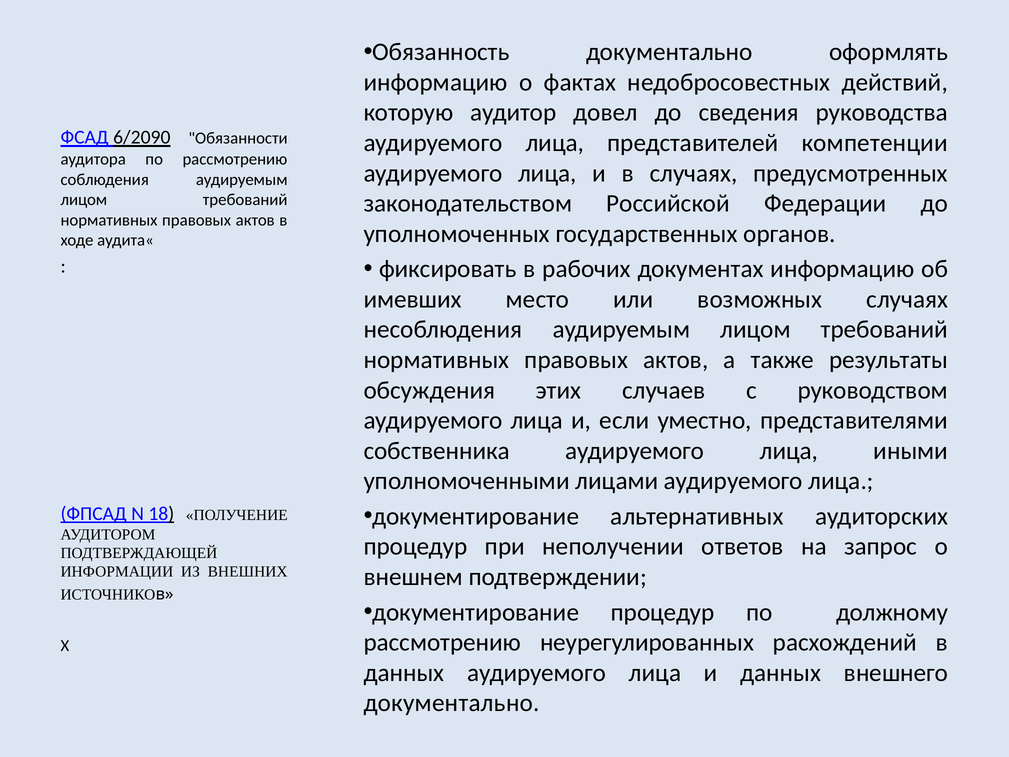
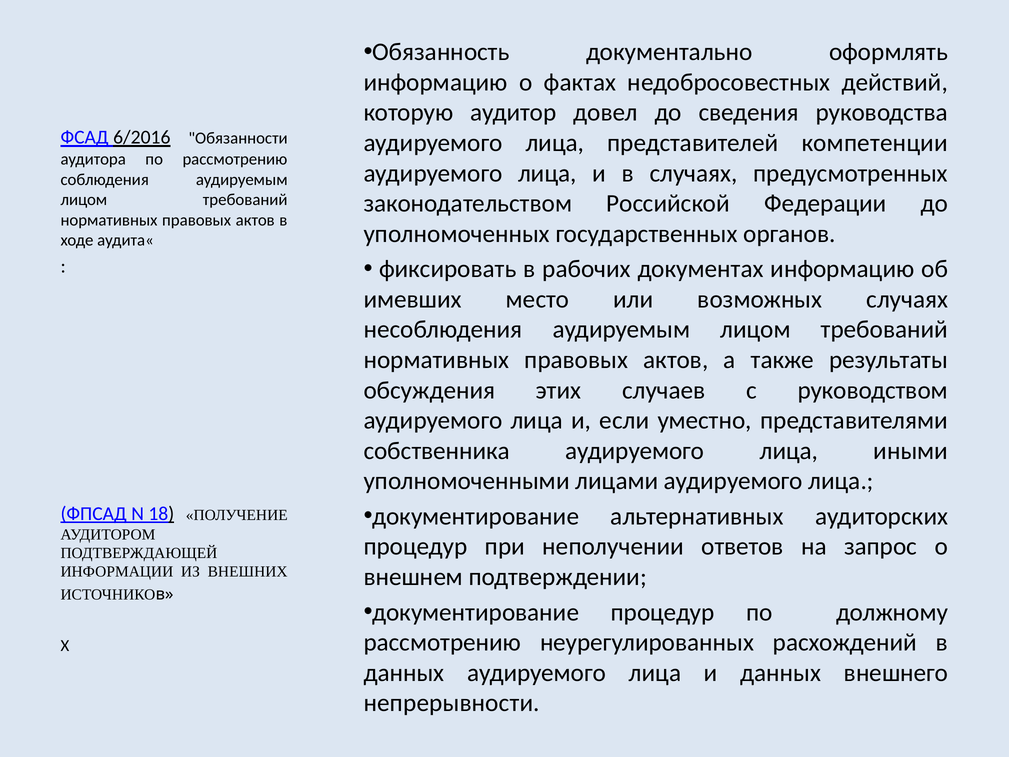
6/2090: 6/2090 -> 6/2016 (142, 137)
документально: документально -> непрерывности (452, 703)
